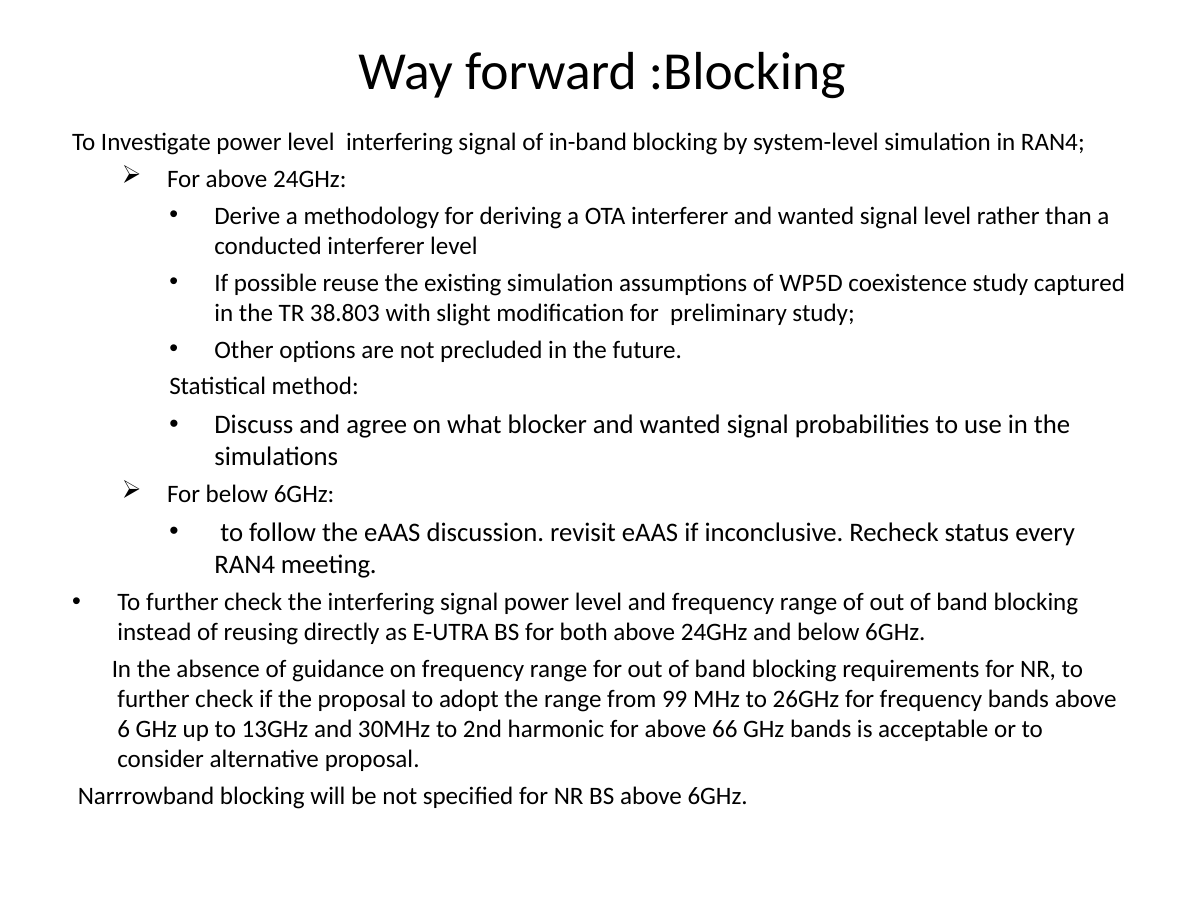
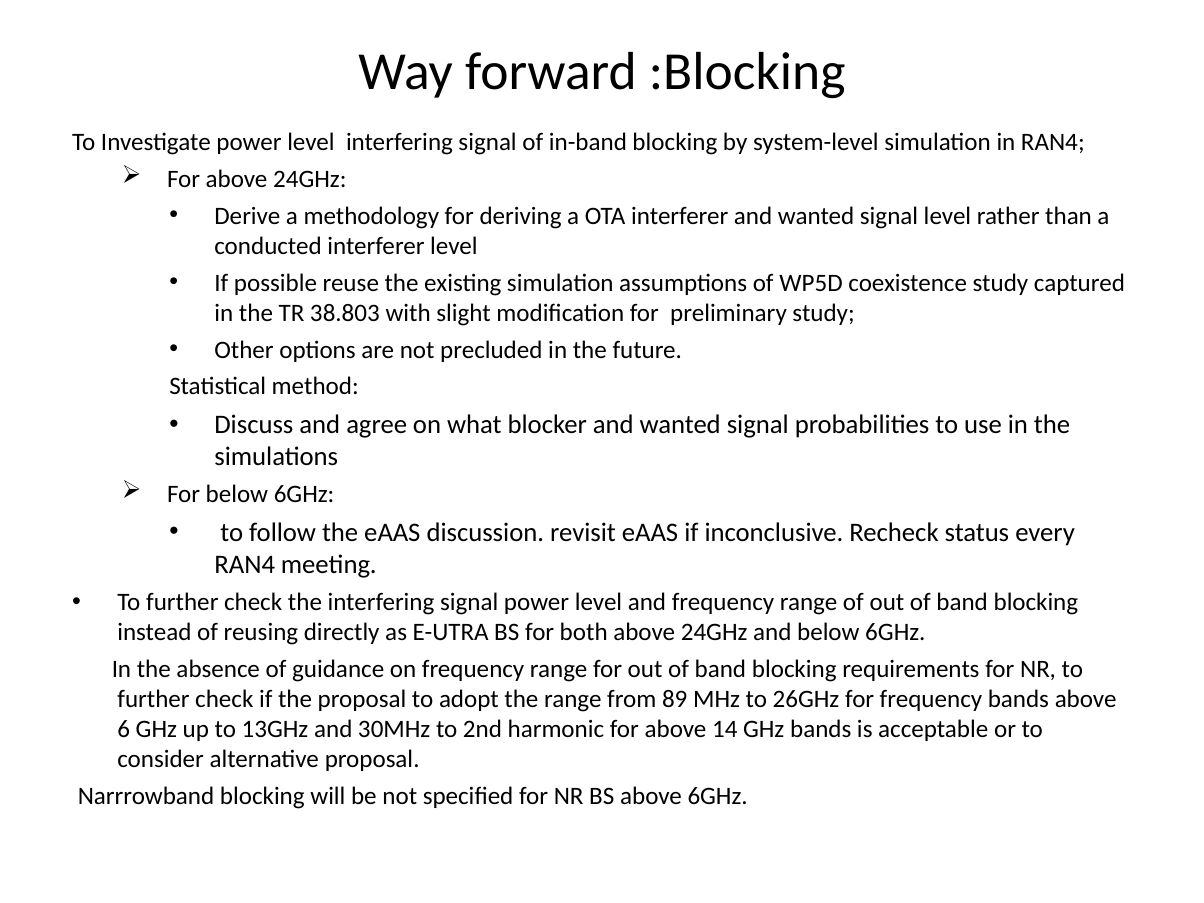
99: 99 -> 89 (675, 700)
66: 66 -> 14 (725, 730)
